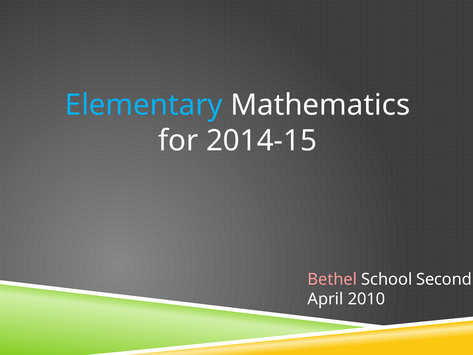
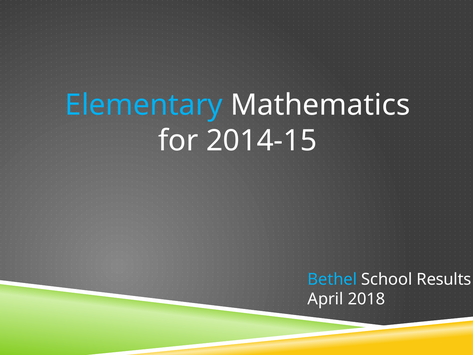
Bethel colour: pink -> light blue (332, 279)
Second: Second -> Results (444, 279)
2010: 2010 -> 2018 (366, 299)
